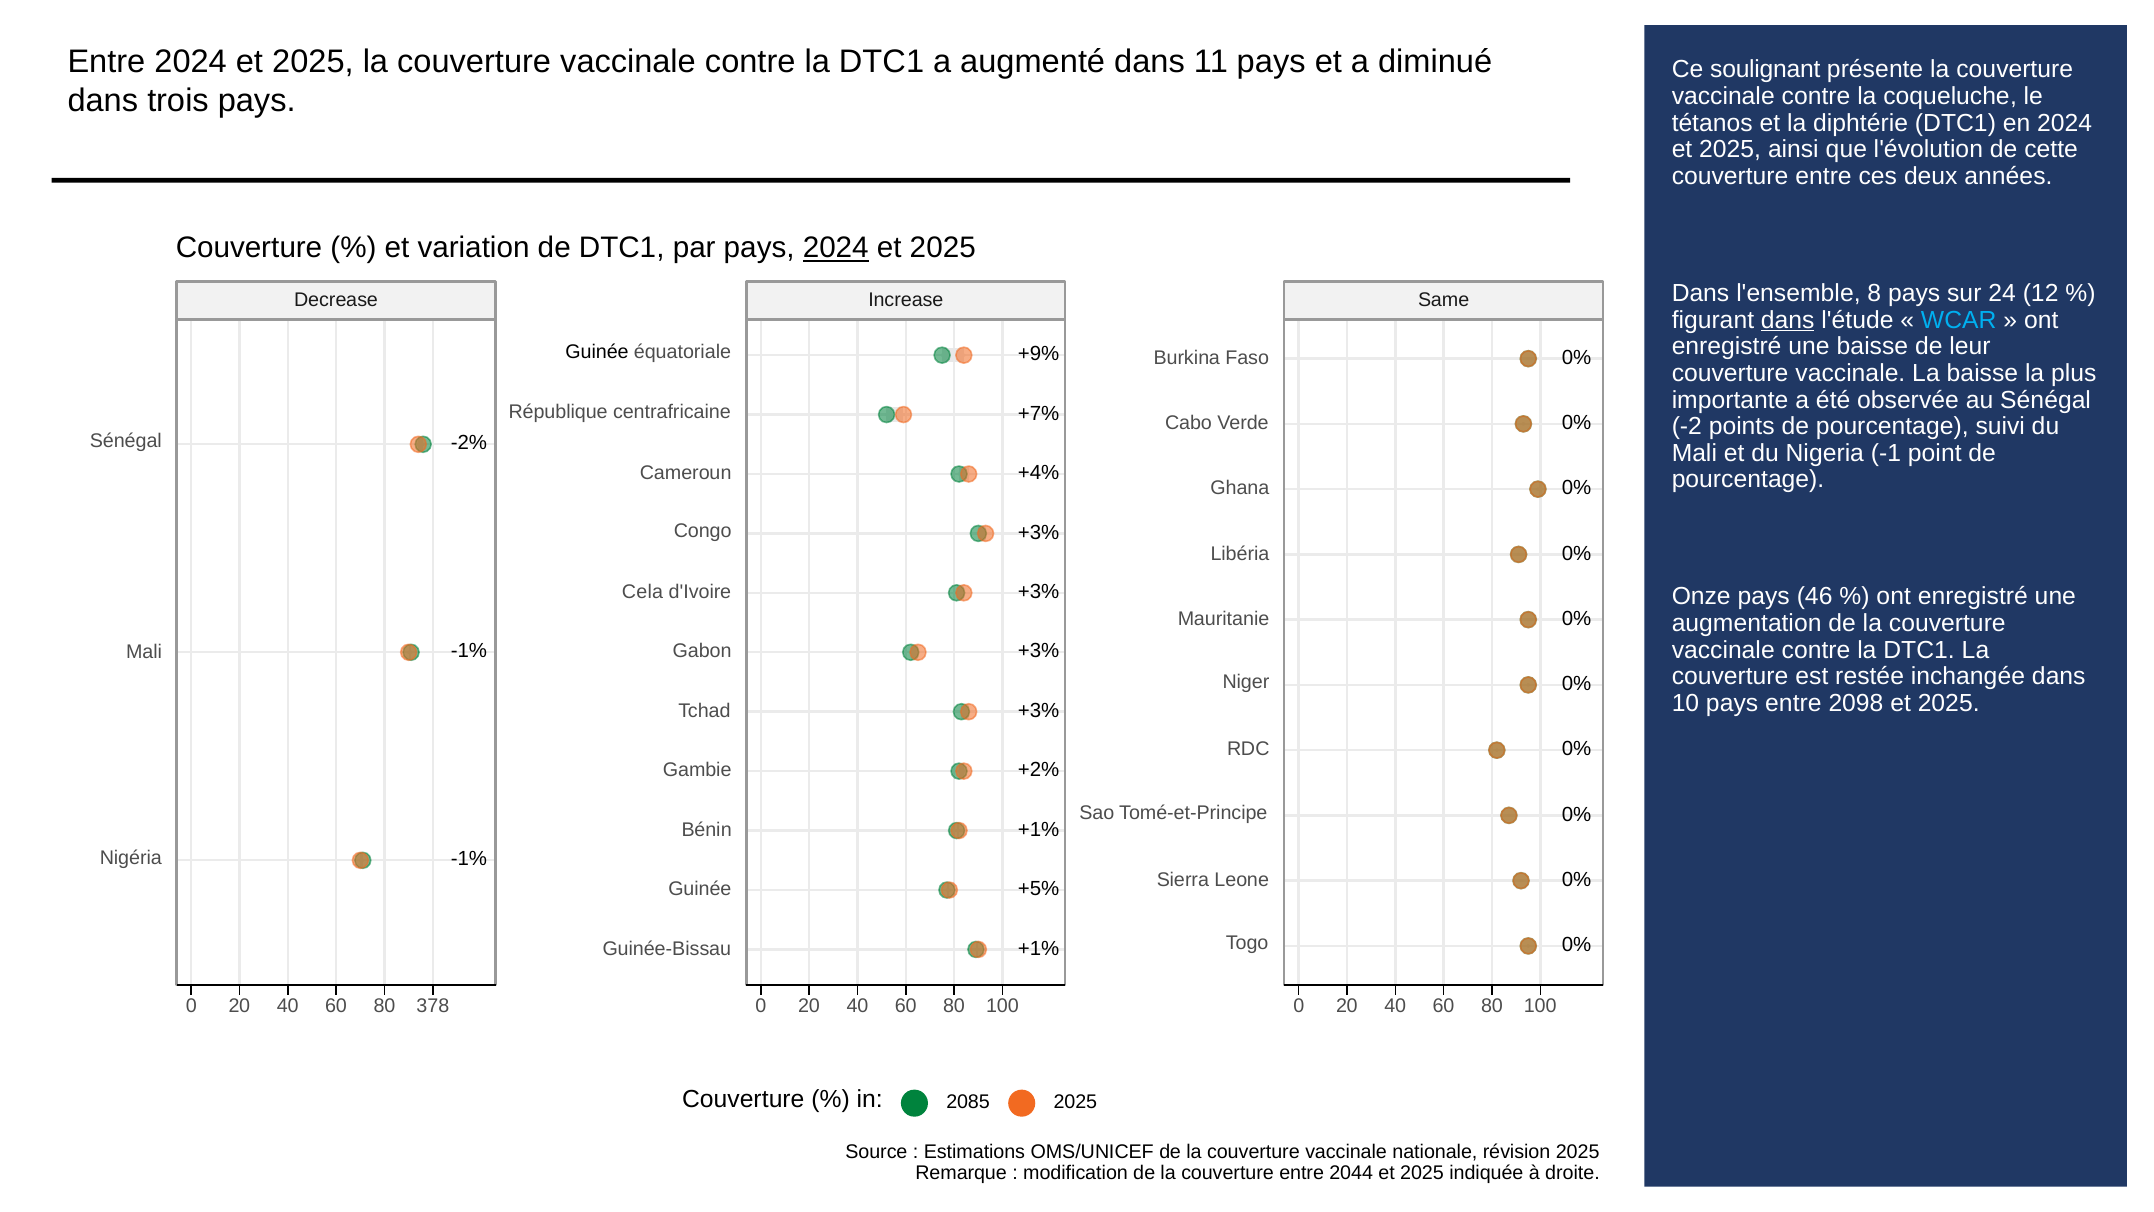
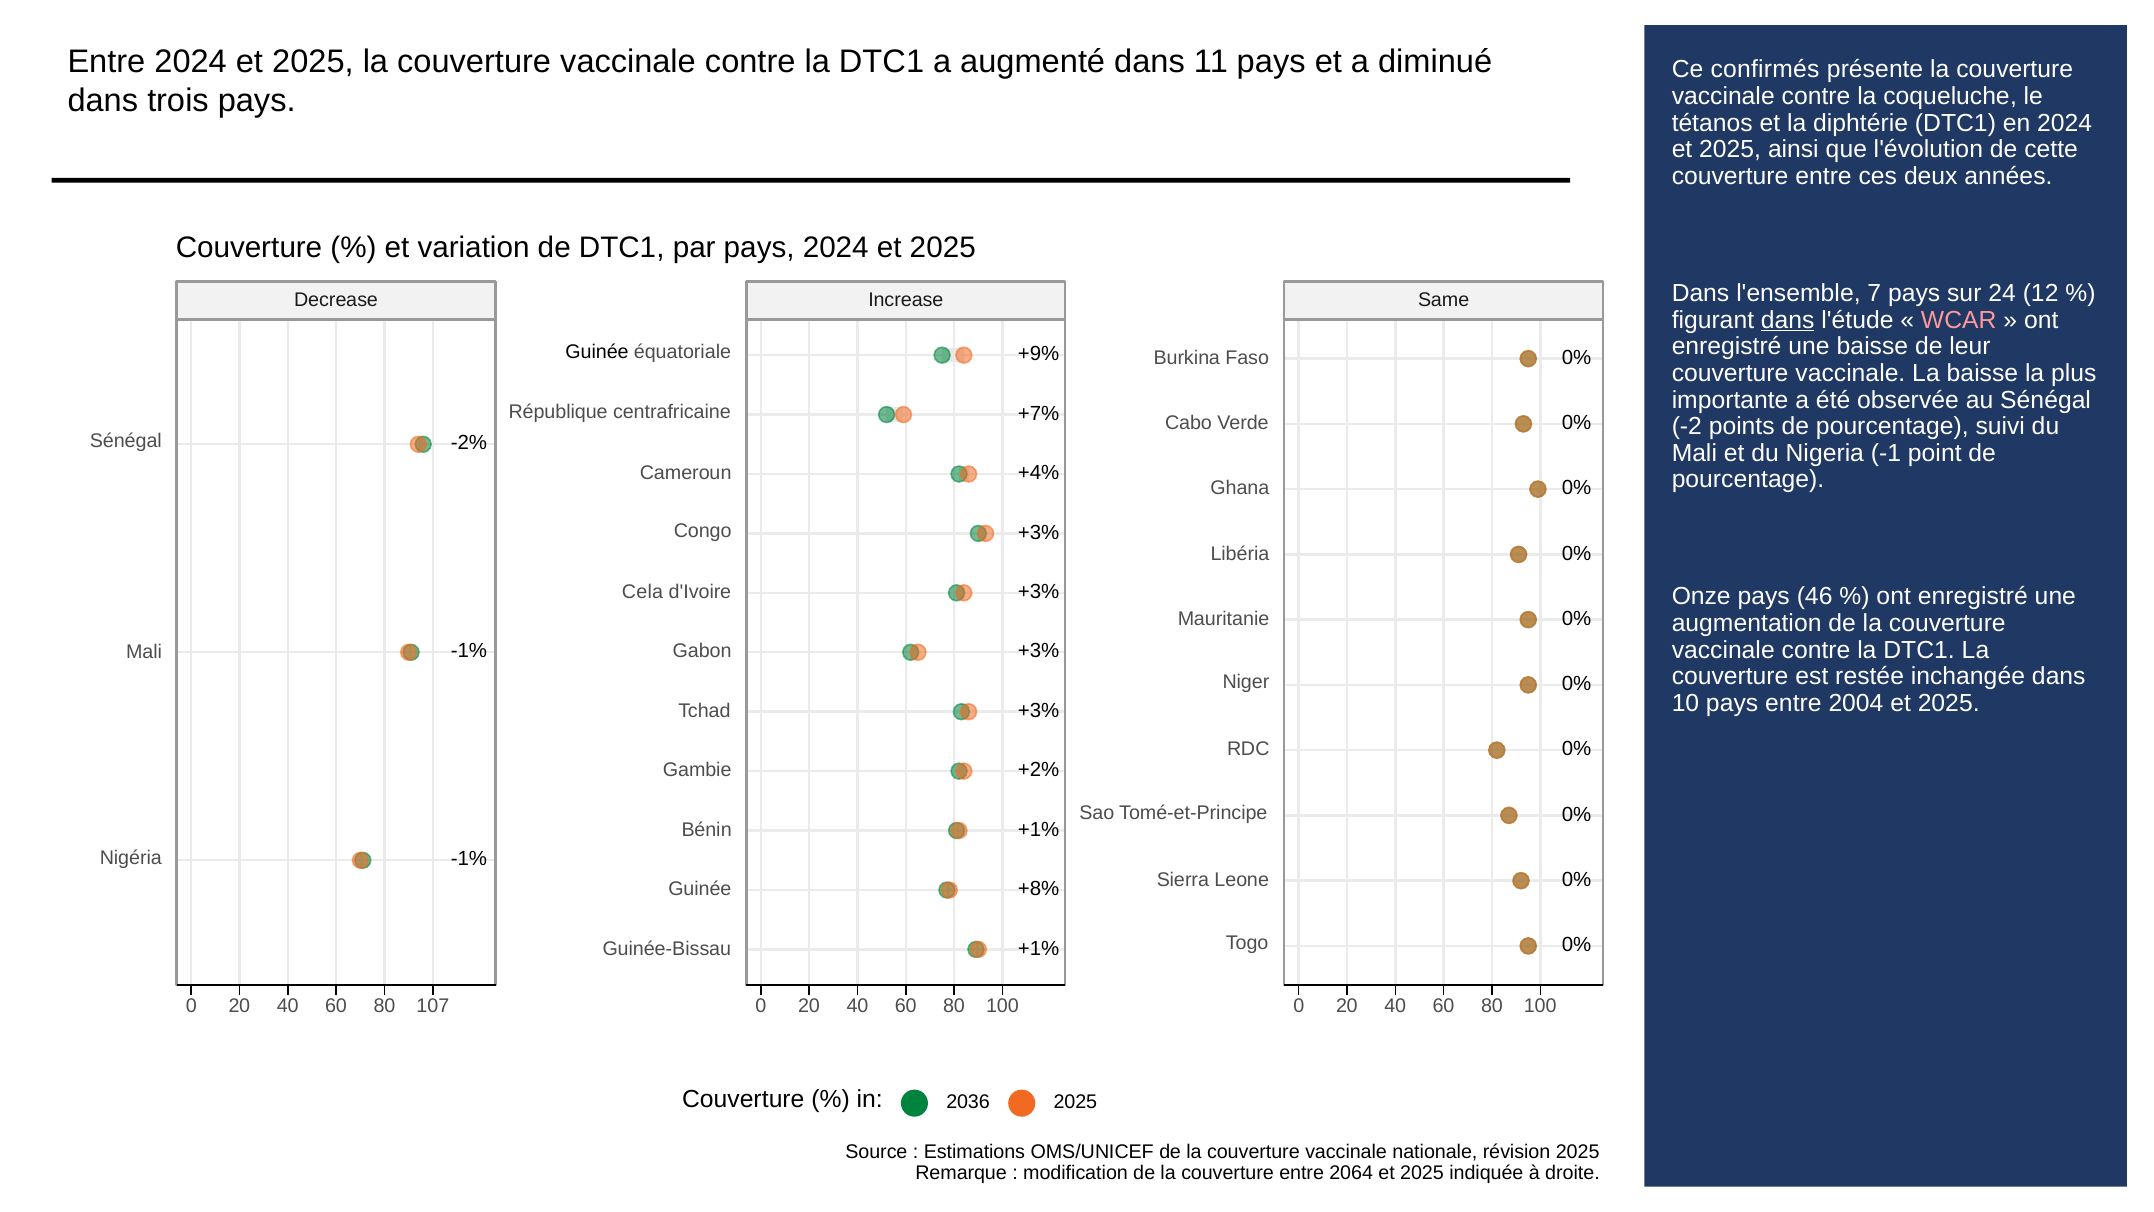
soulignant: soulignant -> confirmés (1765, 70)
2024 underline: present -> none (836, 248)
8: 8 -> 7 (1874, 293)
WCAR colour: light blue -> pink (1959, 320)
2098: 2098 -> 2004 (1856, 703)
+5%: +5% -> +8% (1039, 889)
378: 378 -> 107 (433, 1006)
2085: 2085 -> 2036 (968, 1102)
2044: 2044 -> 2064 (1351, 1172)
